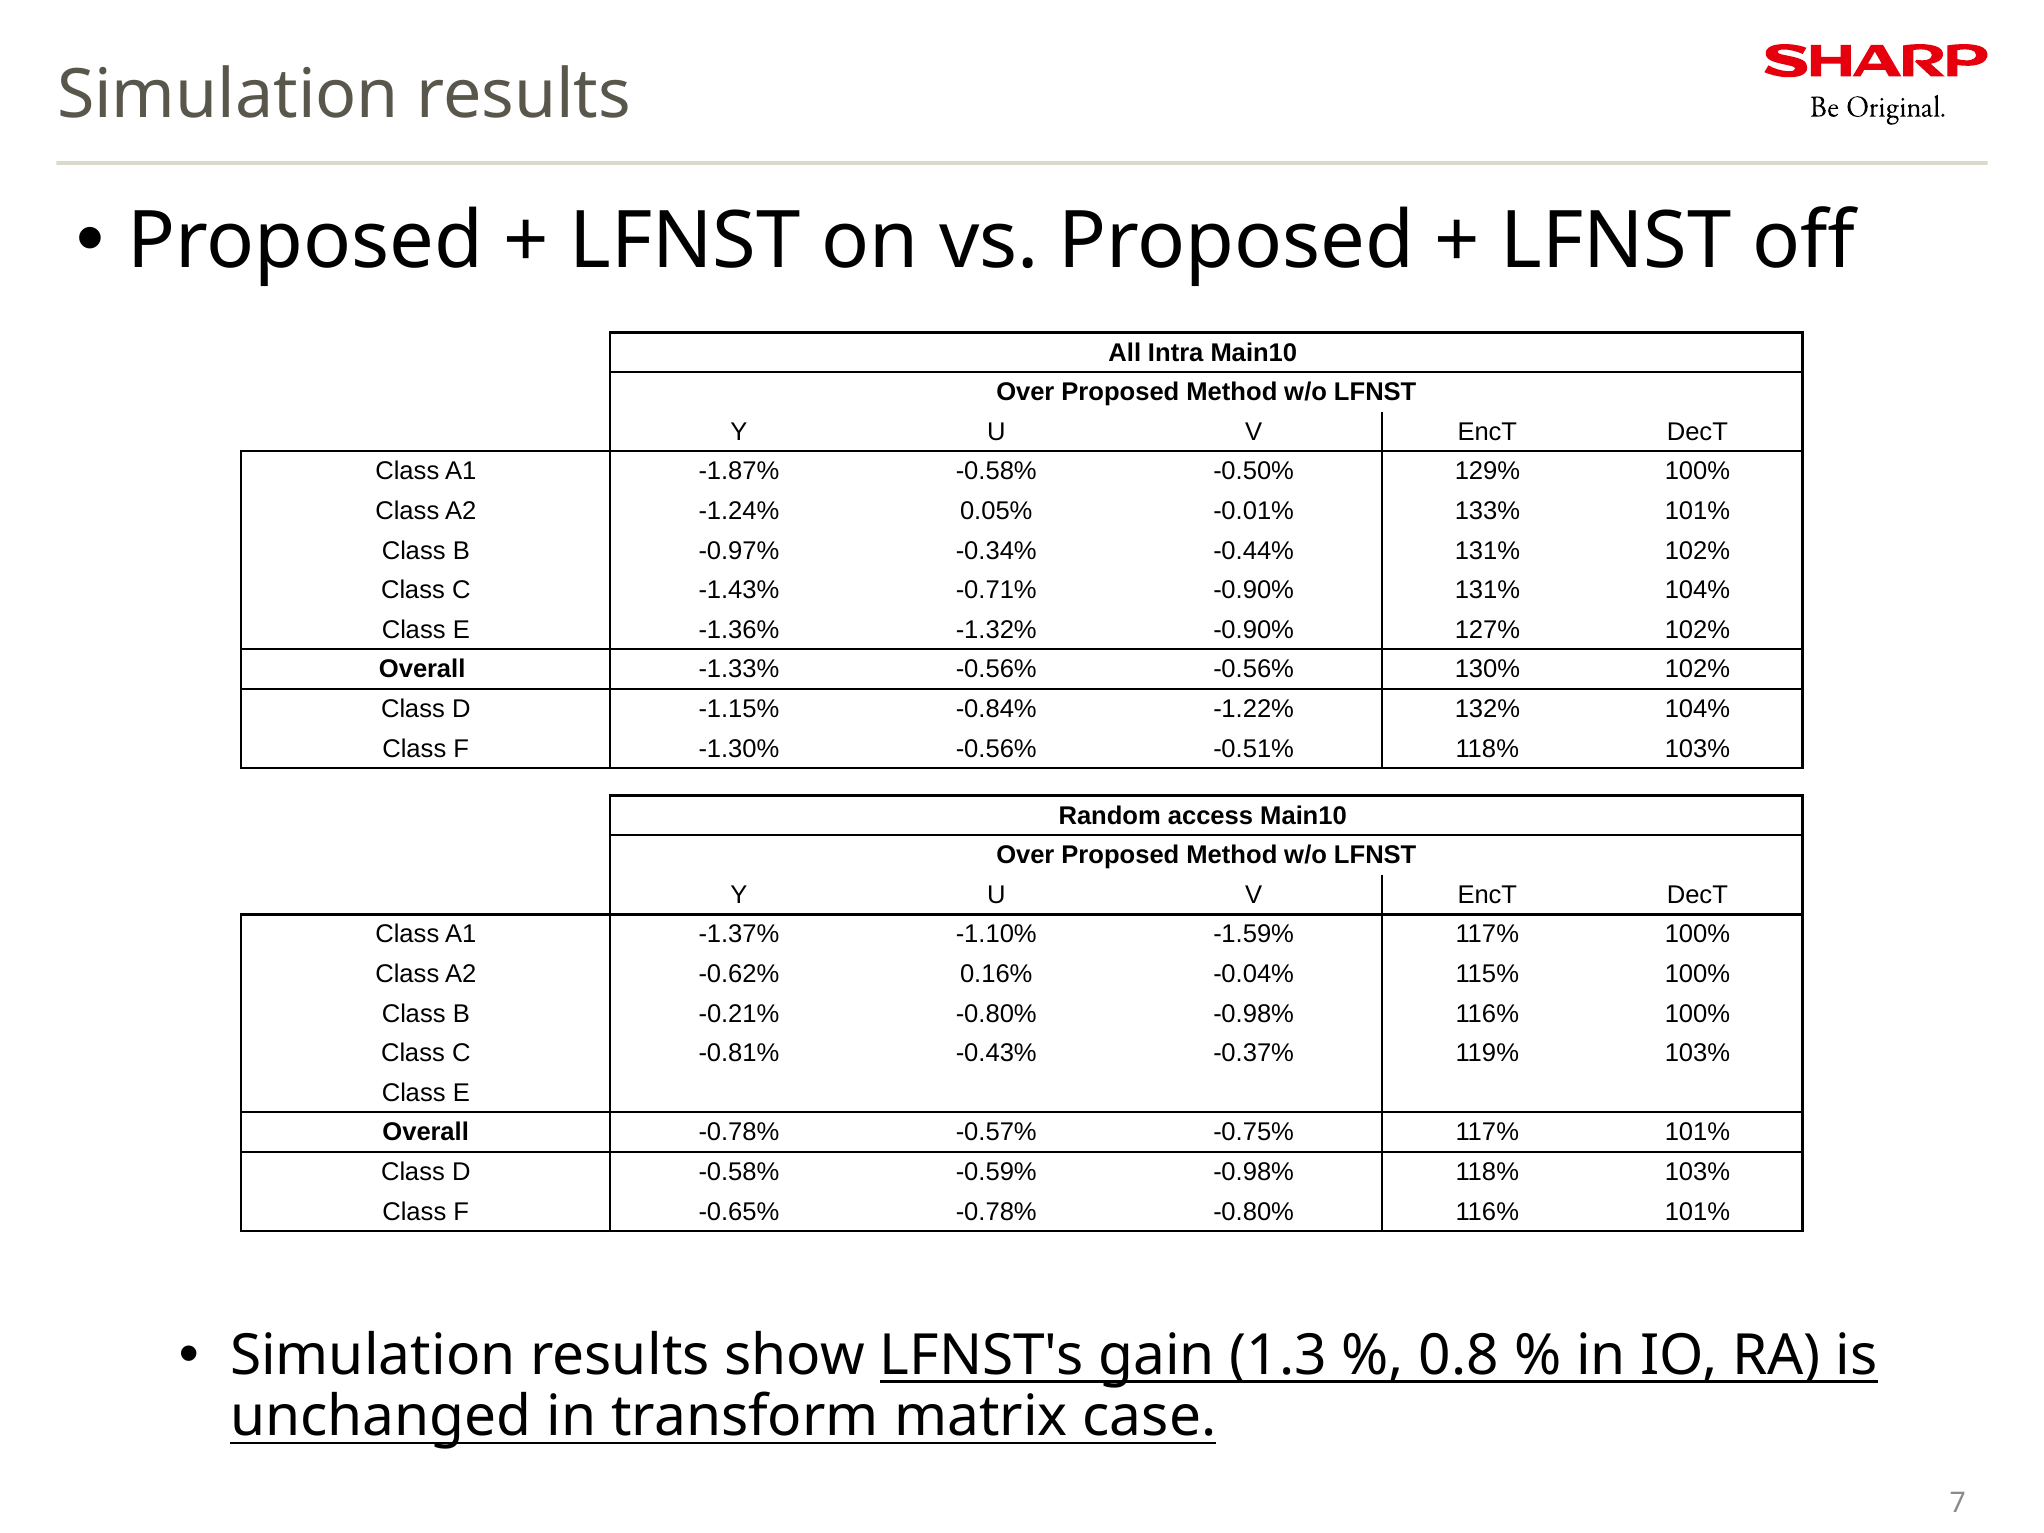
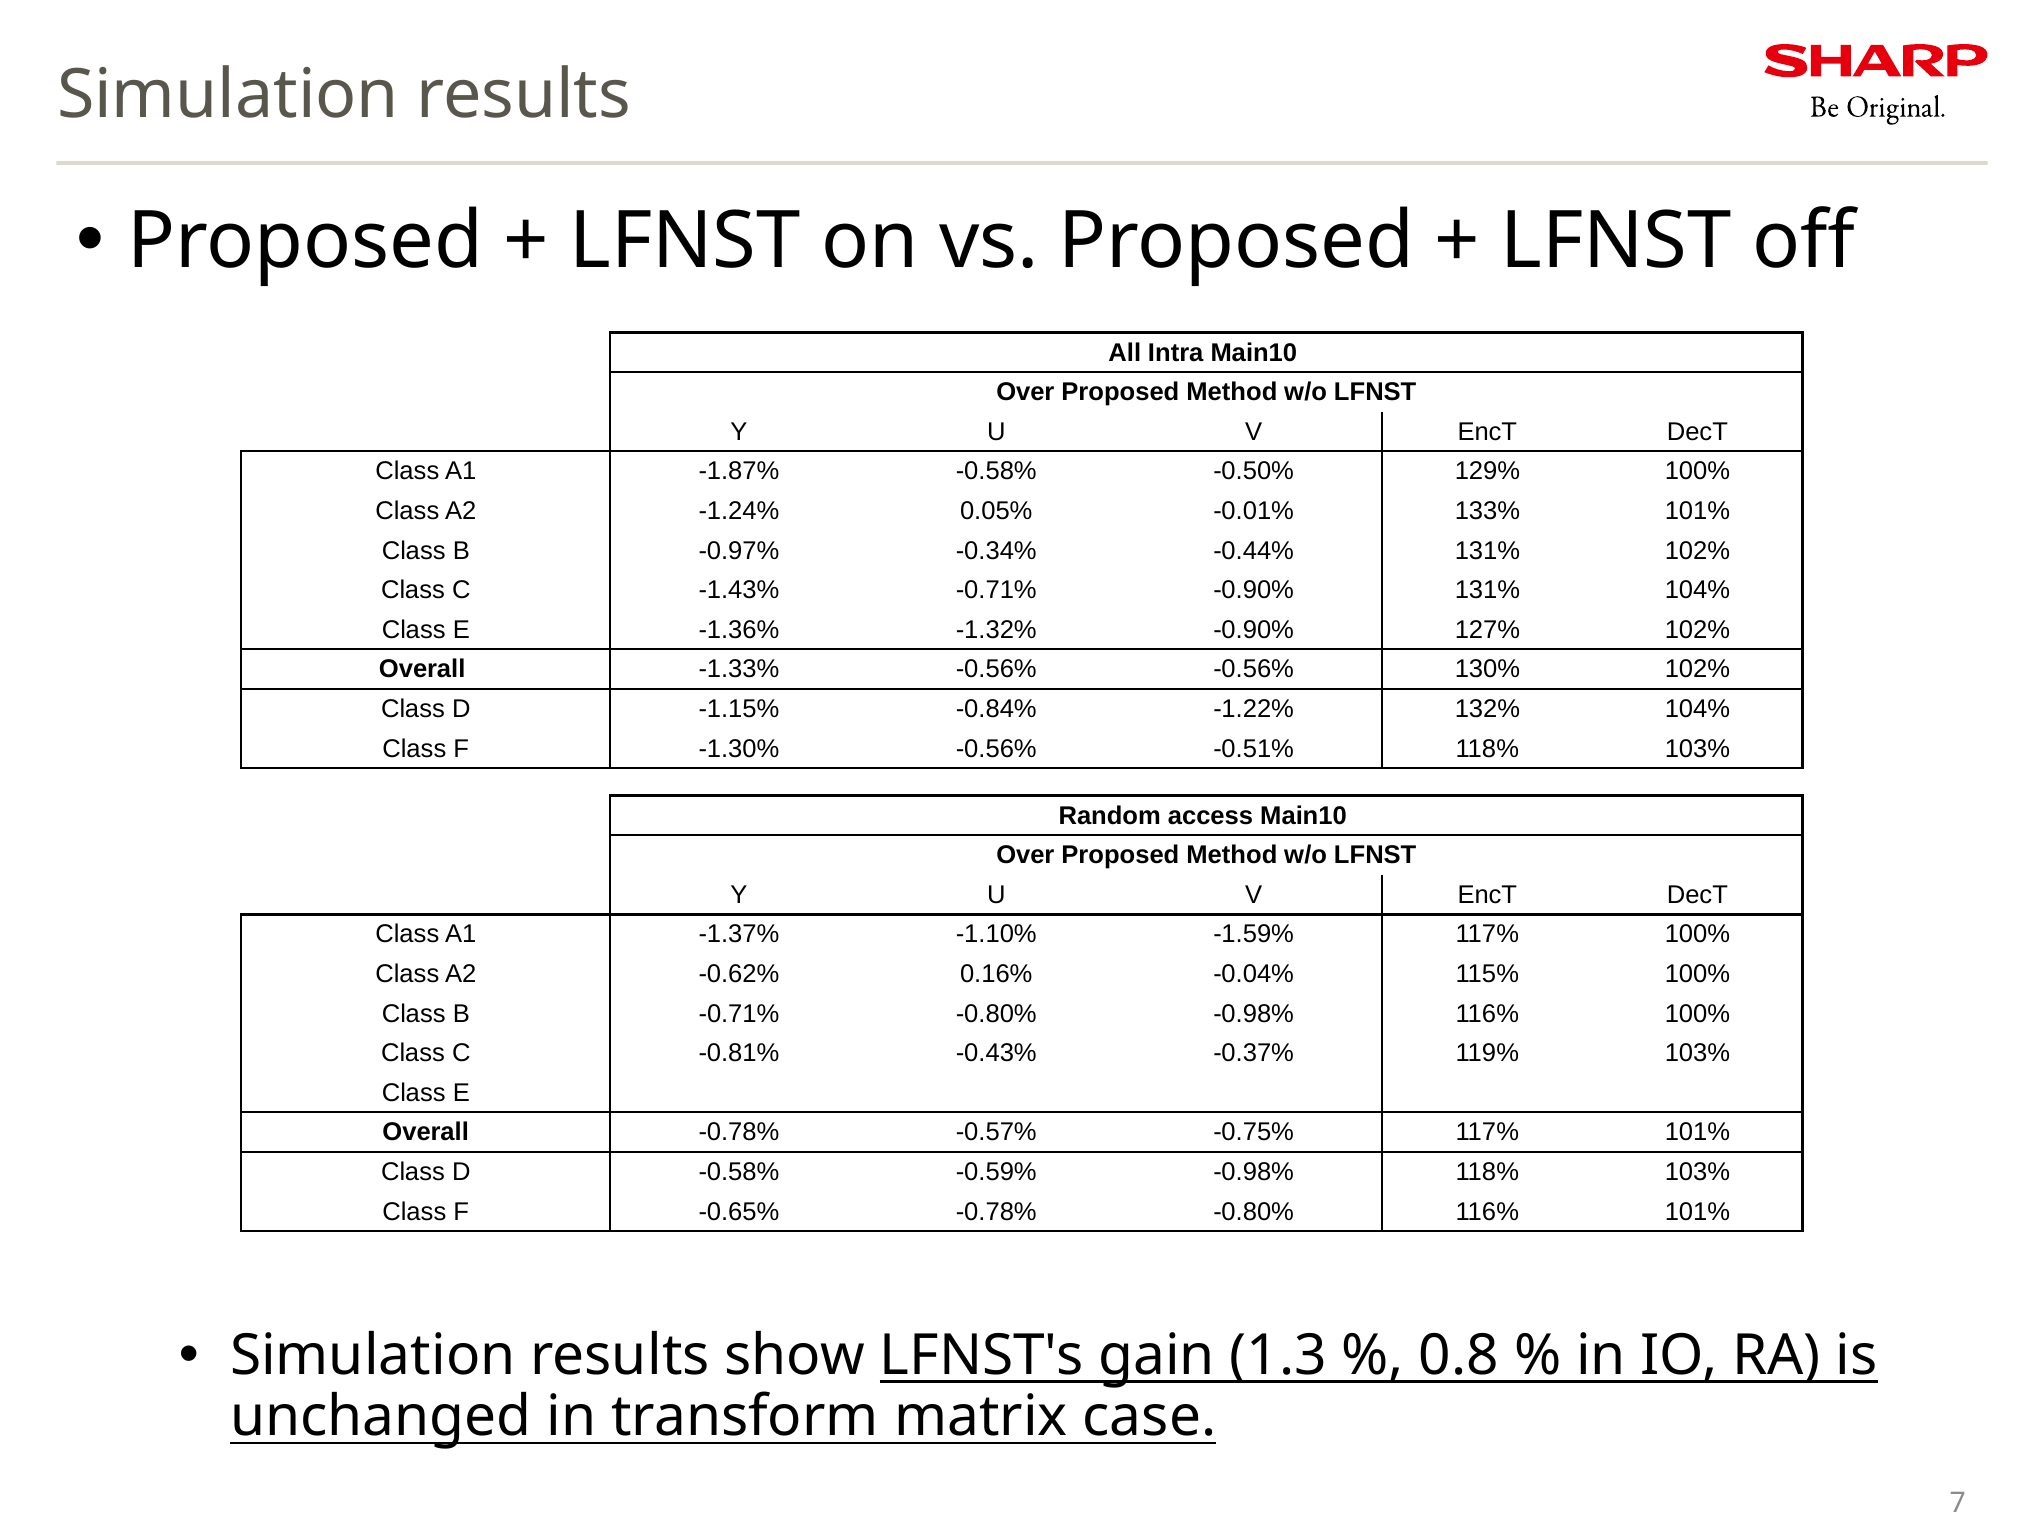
B -0.21%: -0.21% -> -0.71% (739, 1014)
